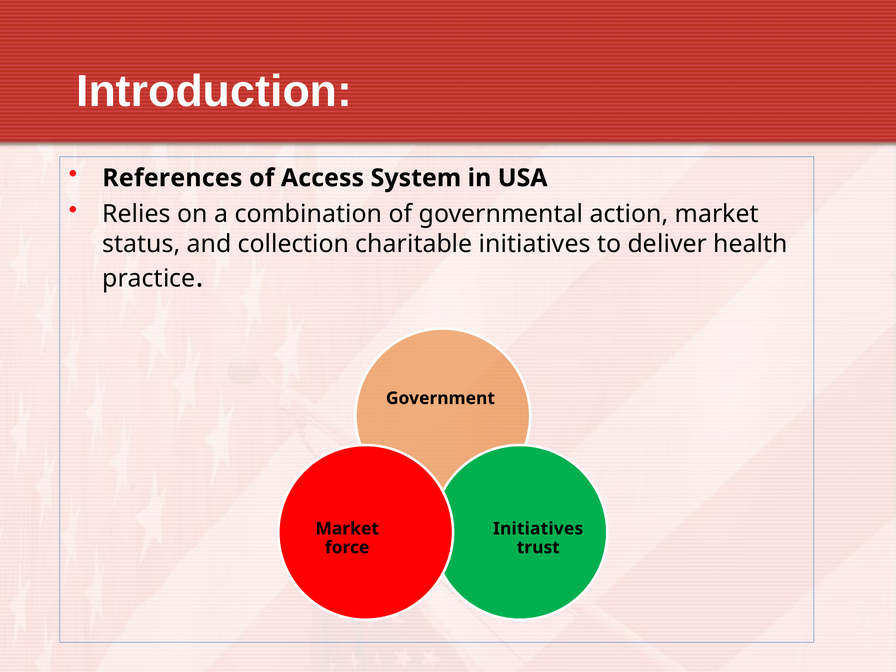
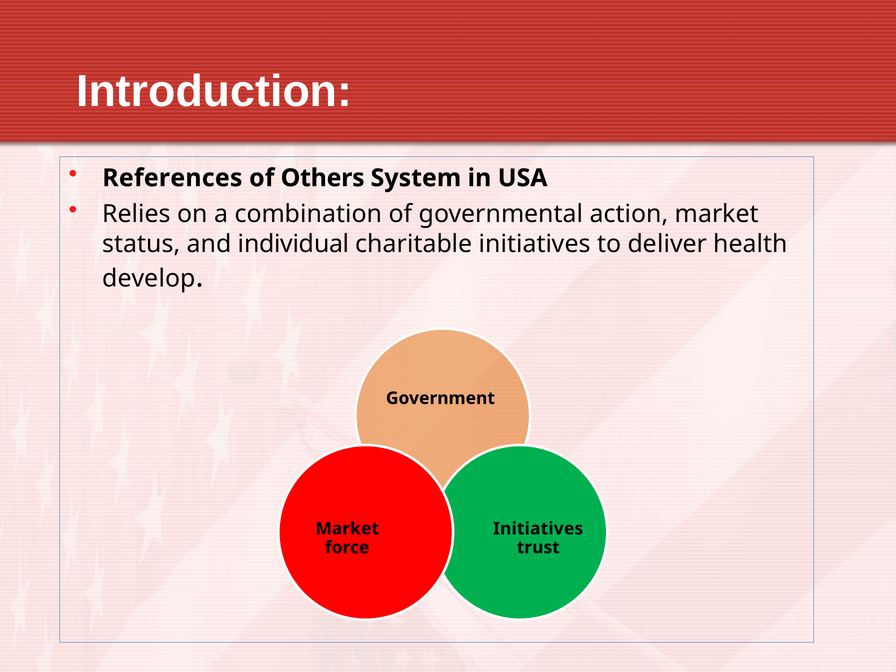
Access: Access -> Others (323, 178)
collection: collection -> individual (294, 244)
practice: practice -> develop (149, 279)
